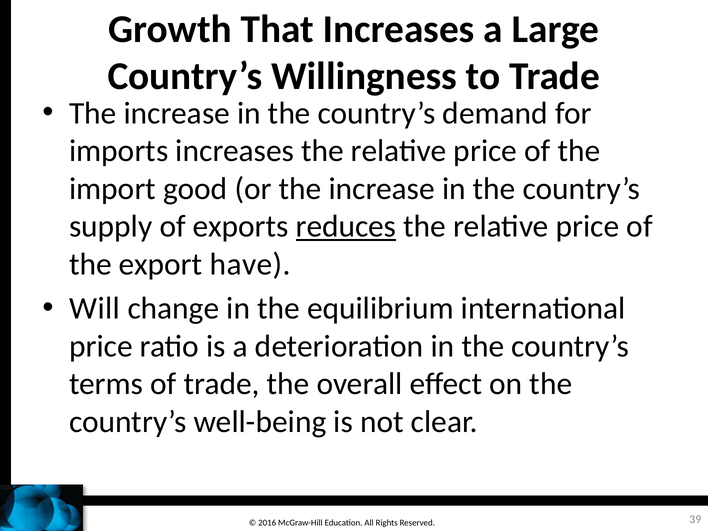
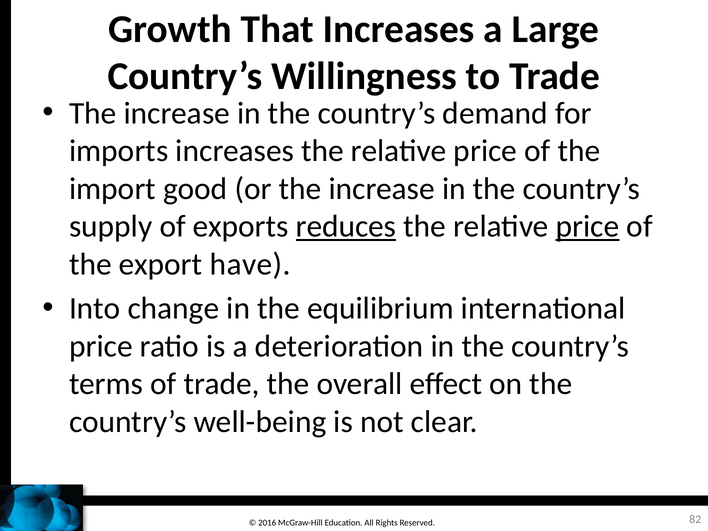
price underline: none -> present (588, 227)
Will: Will -> Into (95, 308)
39: 39 -> 82 (695, 519)
